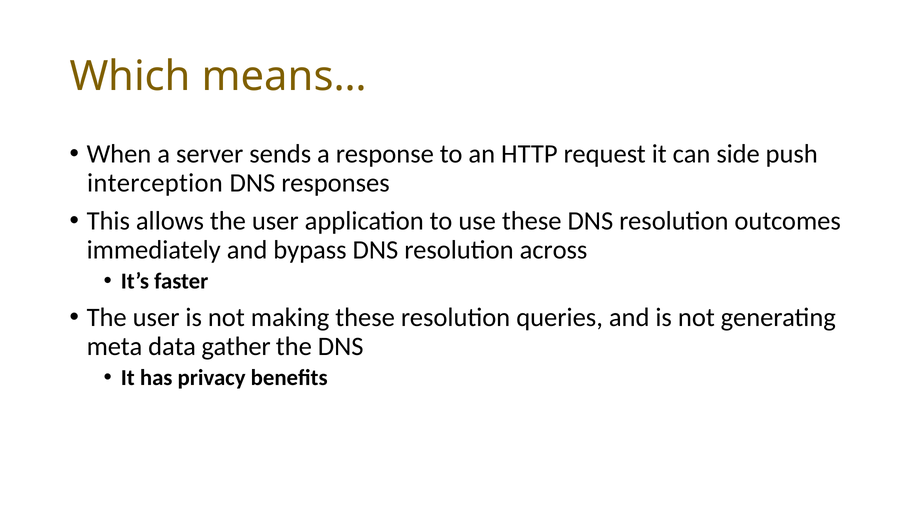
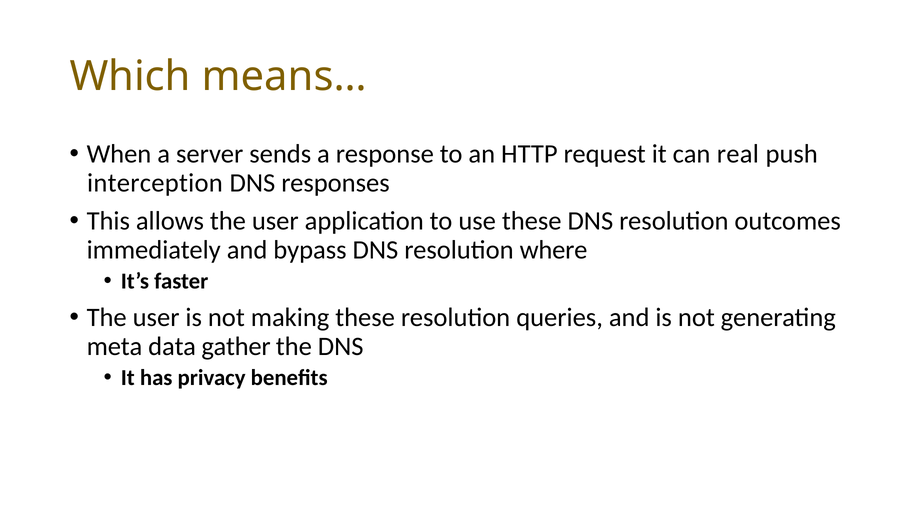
side: side -> real (738, 154)
across: across -> where (554, 250)
